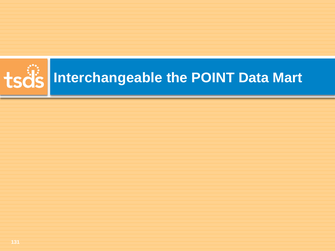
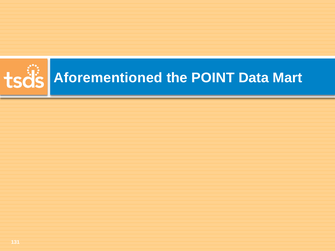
Interchangeable: Interchangeable -> Aforementioned (108, 78)
